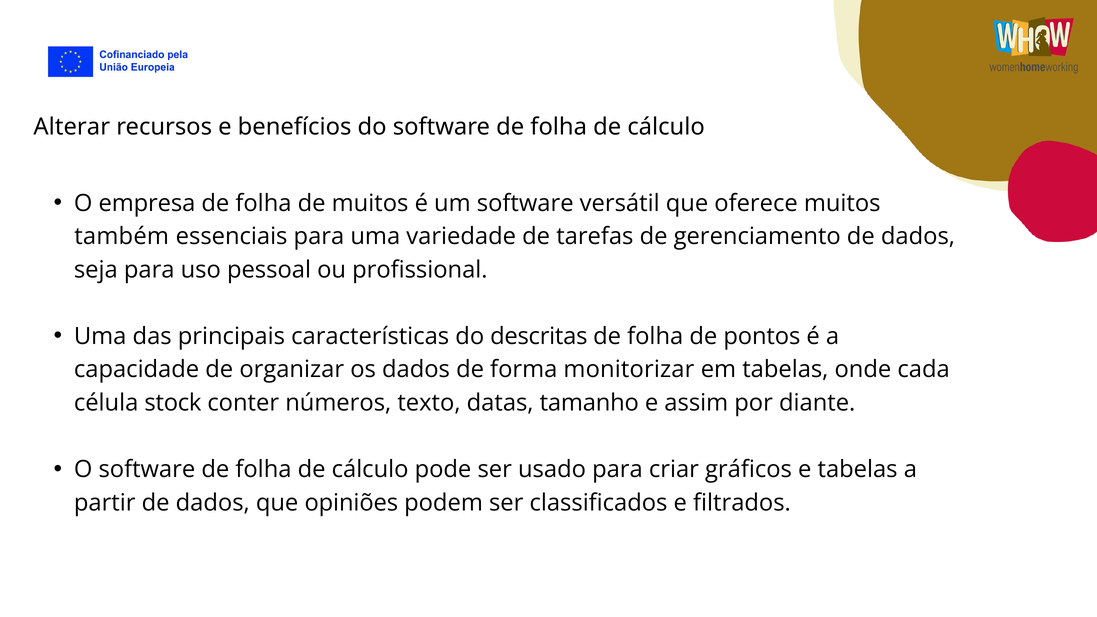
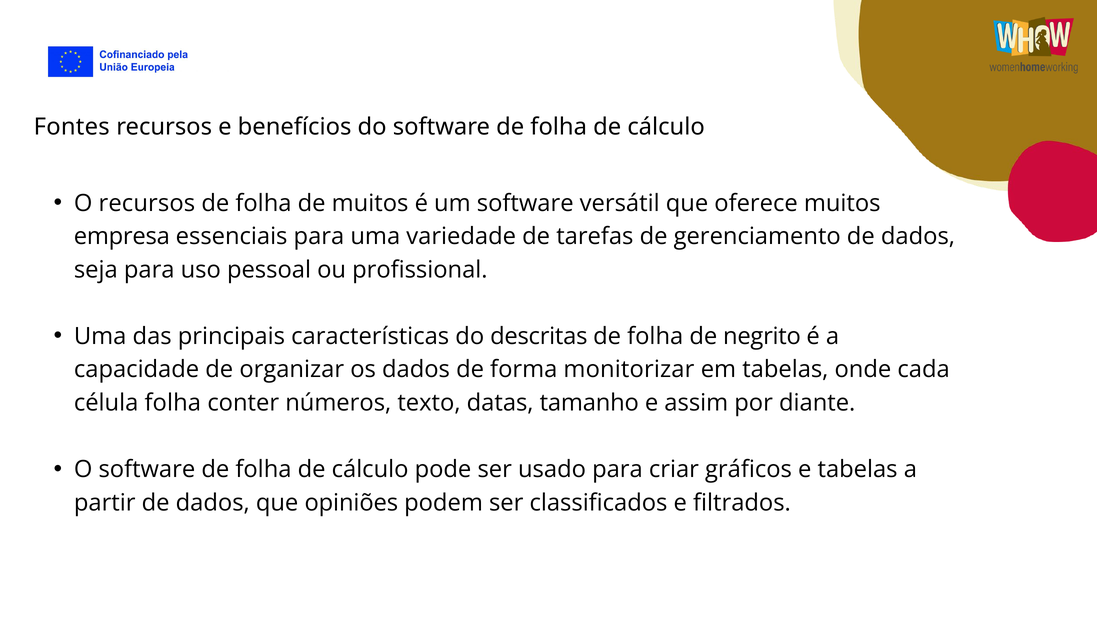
Alterar: Alterar -> Fontes (72, 127)
O empresa: empresa -> recursos (147, 203)
também: também -> empresa (122, 236)
pontos: pontos -> negrito (762, 336)
célula stock: stock -> folha (173, 403)
